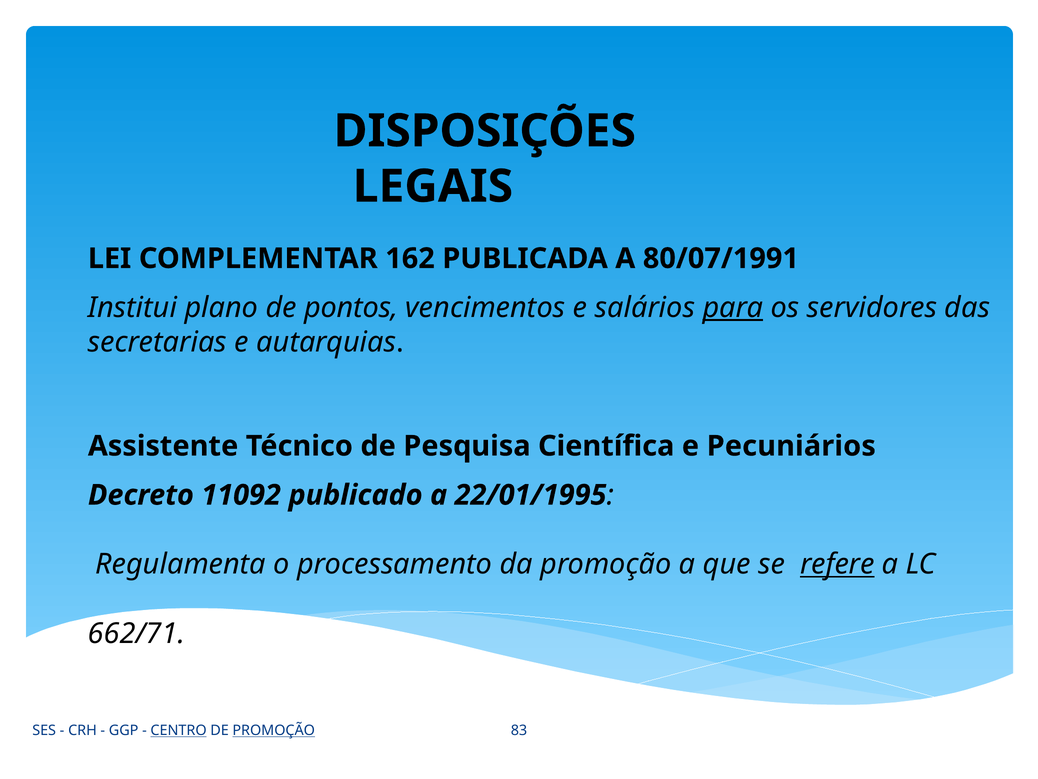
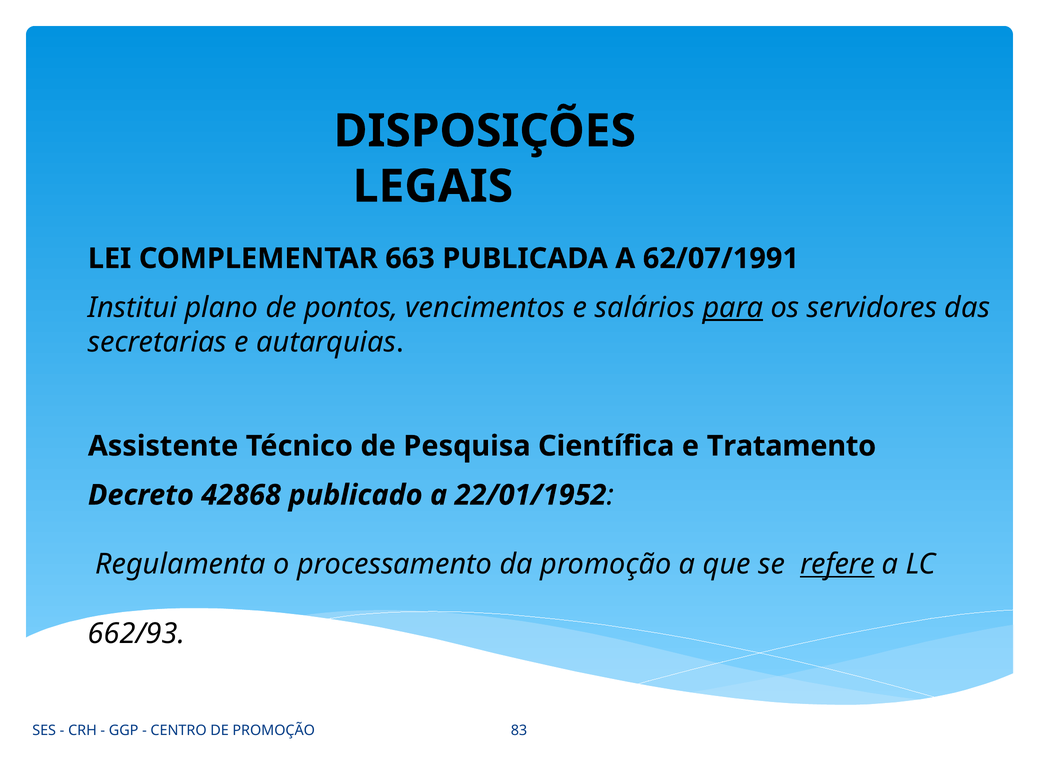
162: 162 -> 663 (410, 258)
80/07/1991: 80/07/1991 -> 62/07/1991 (721, 258)
Pecuniários: Pecuniários -> Tratamento (791, 446)
11092: 11092 -> 42868 (241, 495)
22/01/1995: 22/01/1995 -> 22/01/1952 (531, 495)
662/71: 662/71 -> 662/93 (136, 633)
CENTRO underline: present -> none (179, 730)
PROMOÇÃO underline: present -> none (274, 730)
